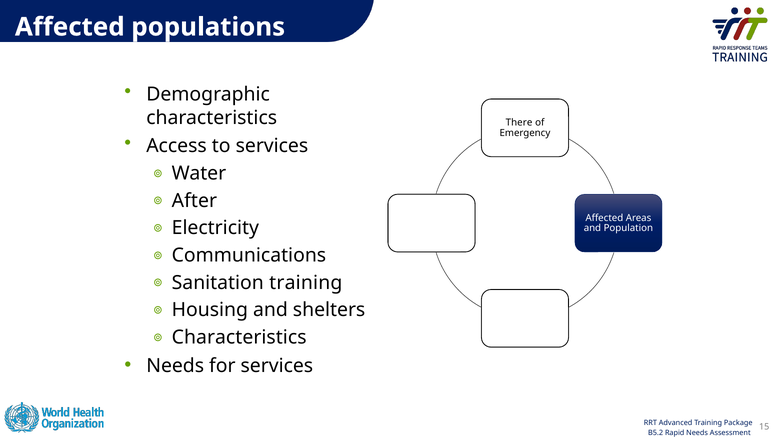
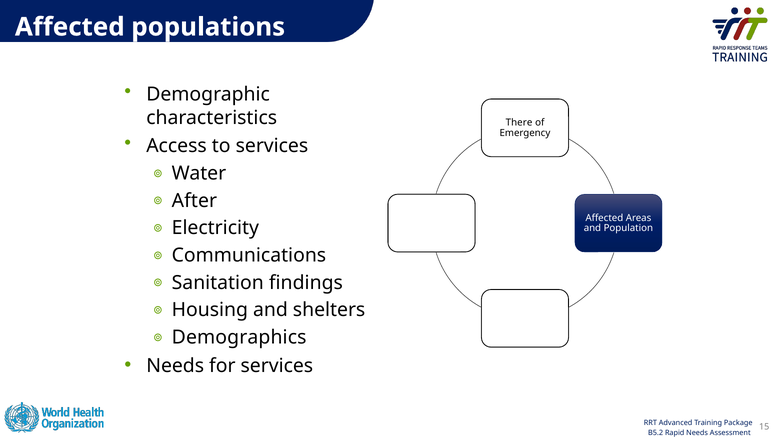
Sanitation training: training -> findings (306, 282)
Characteristics: Characteristics -> Demographics (239, 337)
